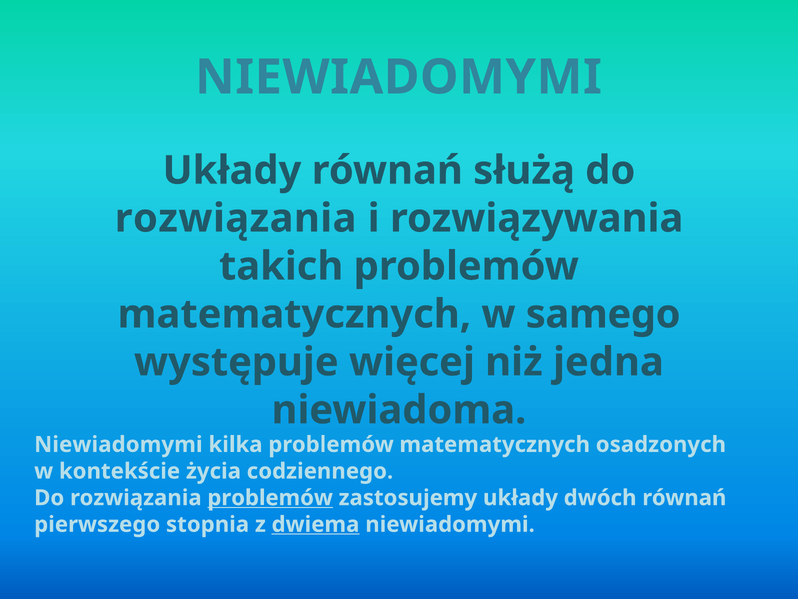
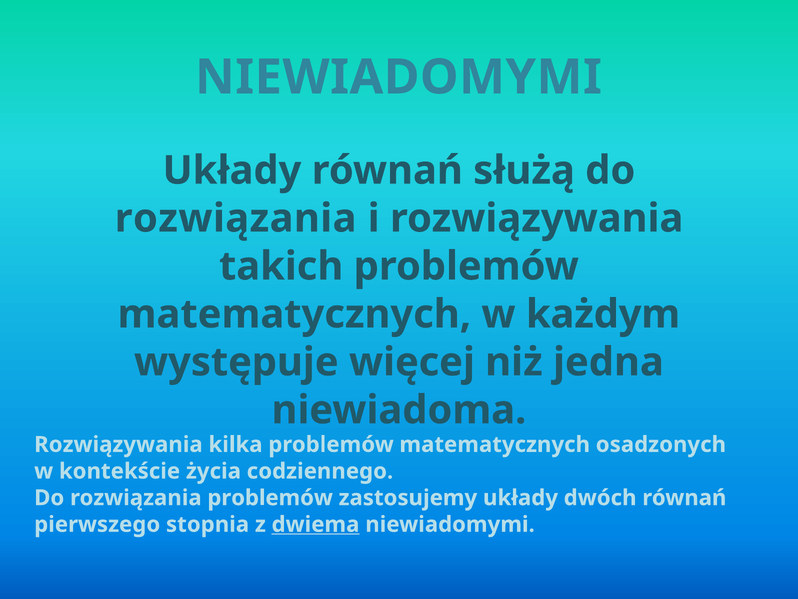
samego: samego -> każdym (603, 314)
Niewiadomymi: Niewiadomymi -> Rozwiązywania (118, 444)
problemów underline: present -> none (270, 497)
